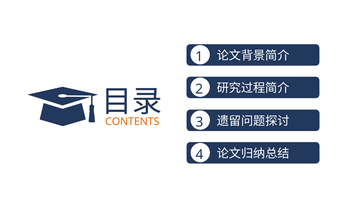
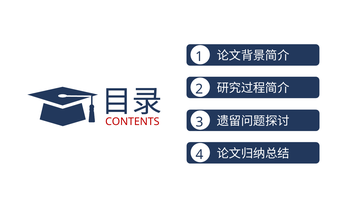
CONTENTS colour: orange -> red (132, 122)
